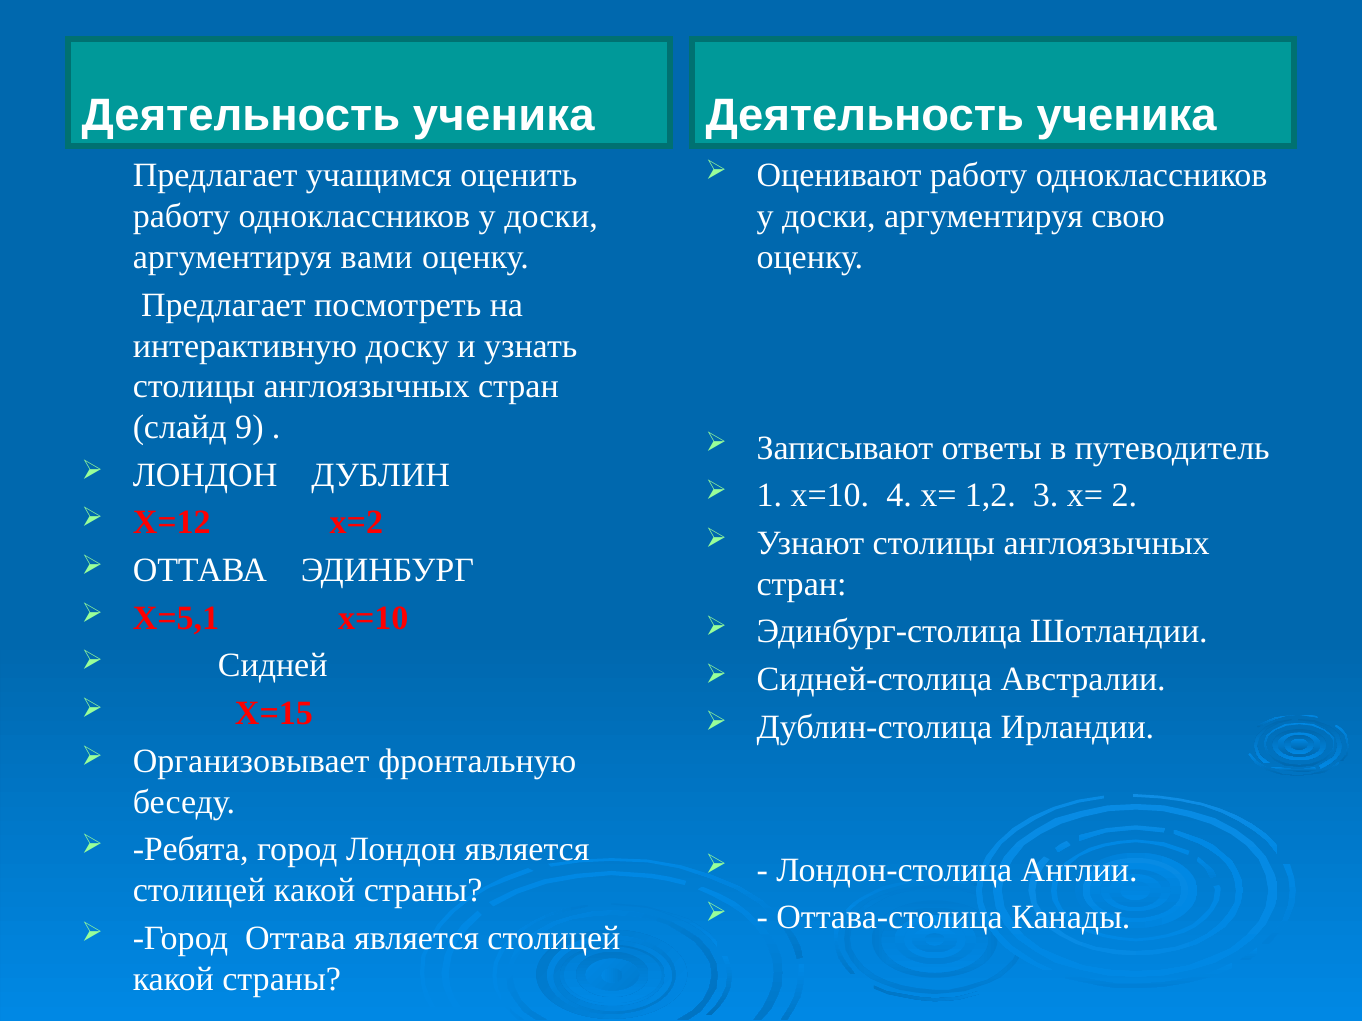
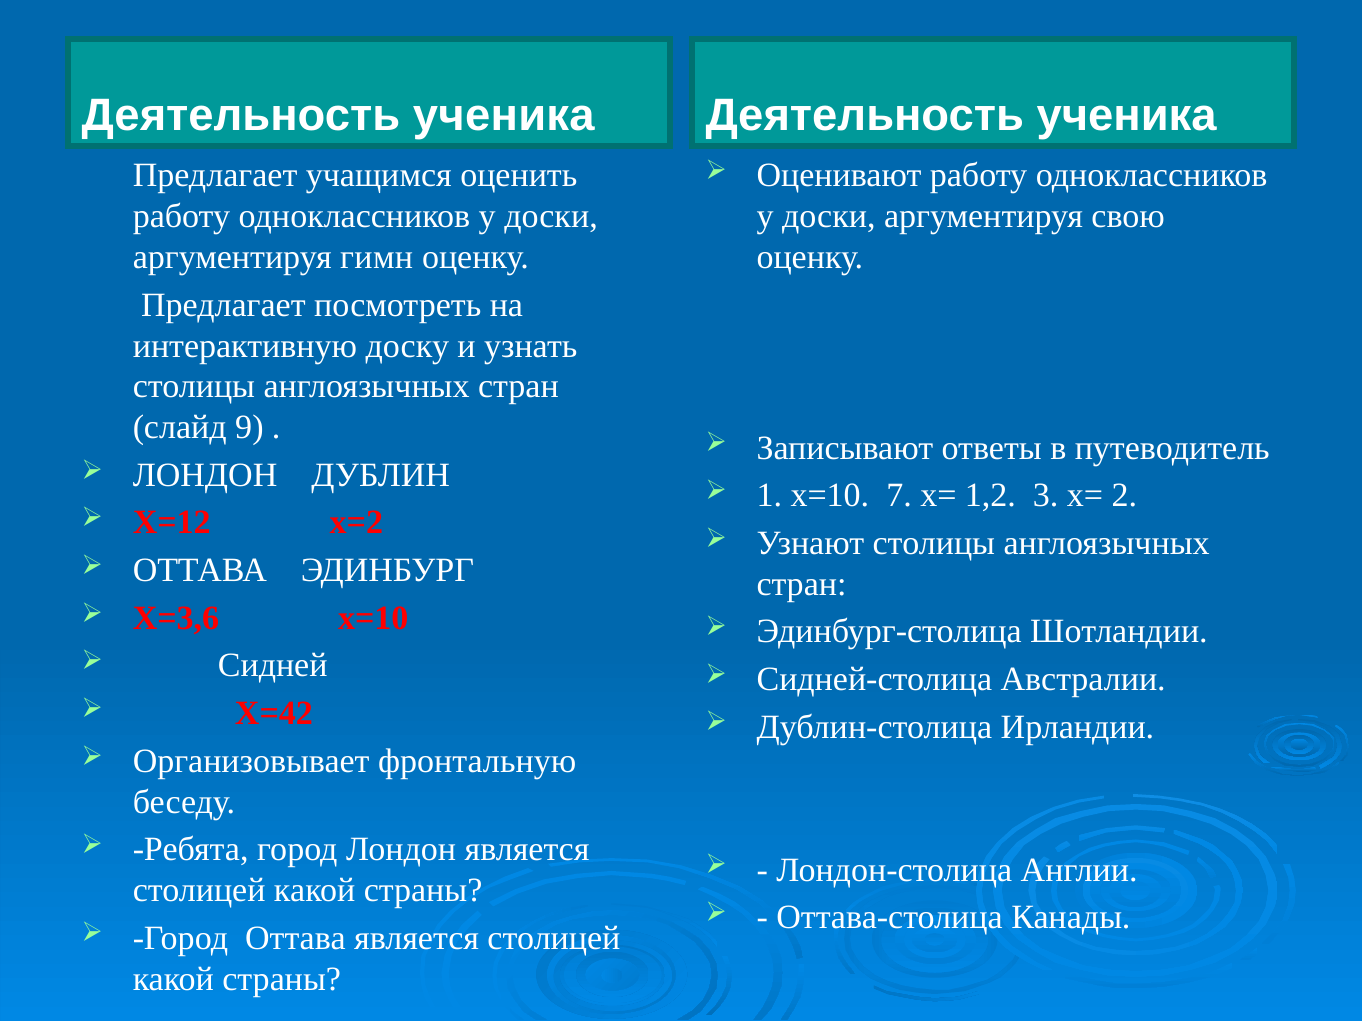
вами: вами -> гимн (377, 257)
4: 4 -> 7 (899, 496)
Х=5,1: Х=5,1 -> Х=3,6 (176, 618)
Х=15: Х=15 -> Х=42 (274, 714)
